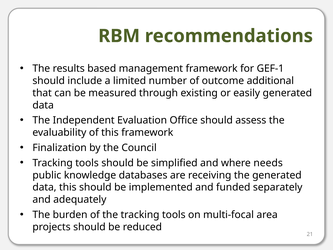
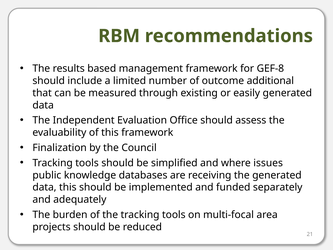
GEF-1: GEF-1 -> GEF-8 (270, 68)
needs: needs -> issues (268, 163)
